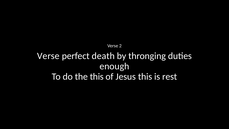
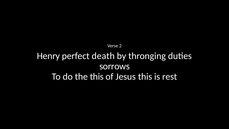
Verse: Verse -> Henry (48, 56)
enough: enough -> sorrows (115, 66)
